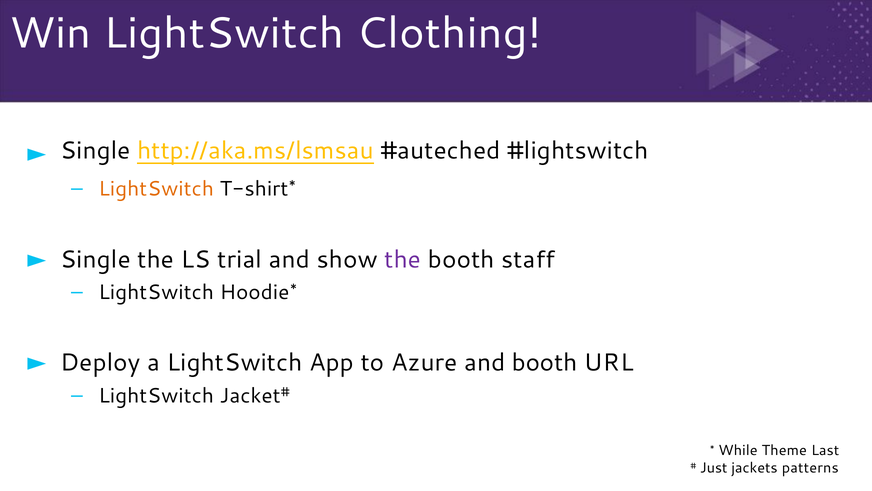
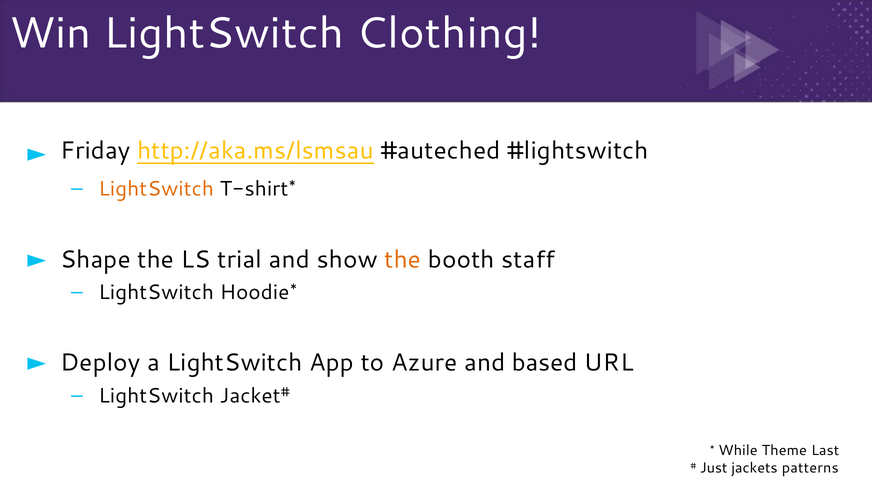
Single: Single -> Friday (95, 151)
Single: Single -> Shape (95, 259)
the colour: purple -> orange (403, 259)
and booth: booth -> based (545, 363)
